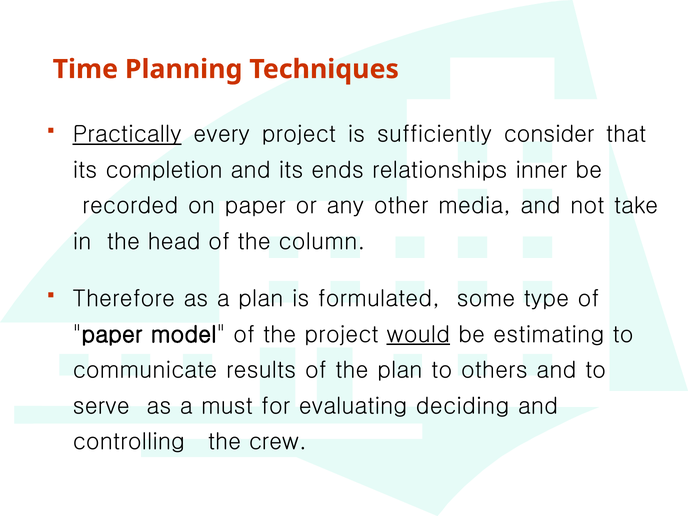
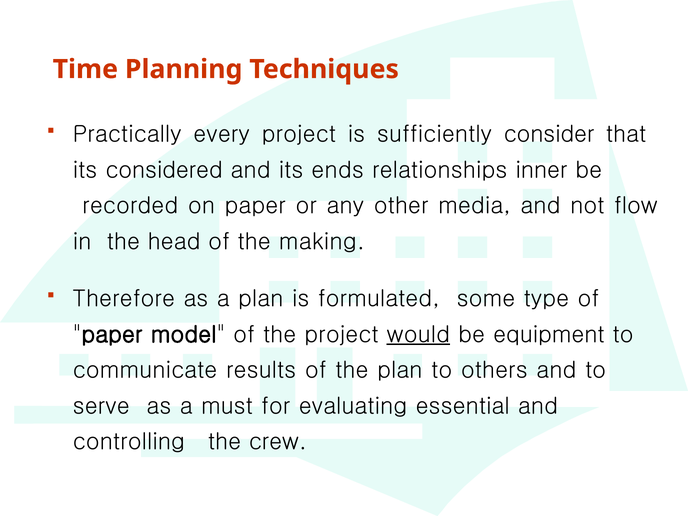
Practically underline: present -> none (127, 134)
completion: completion -> considered (164, 170)
take: take -> flow (636, 206)
column: column -> making (322, 242)
estimating: estimating -> equipment (549, 335)
deciding: deciding -> essential (463, 406)
